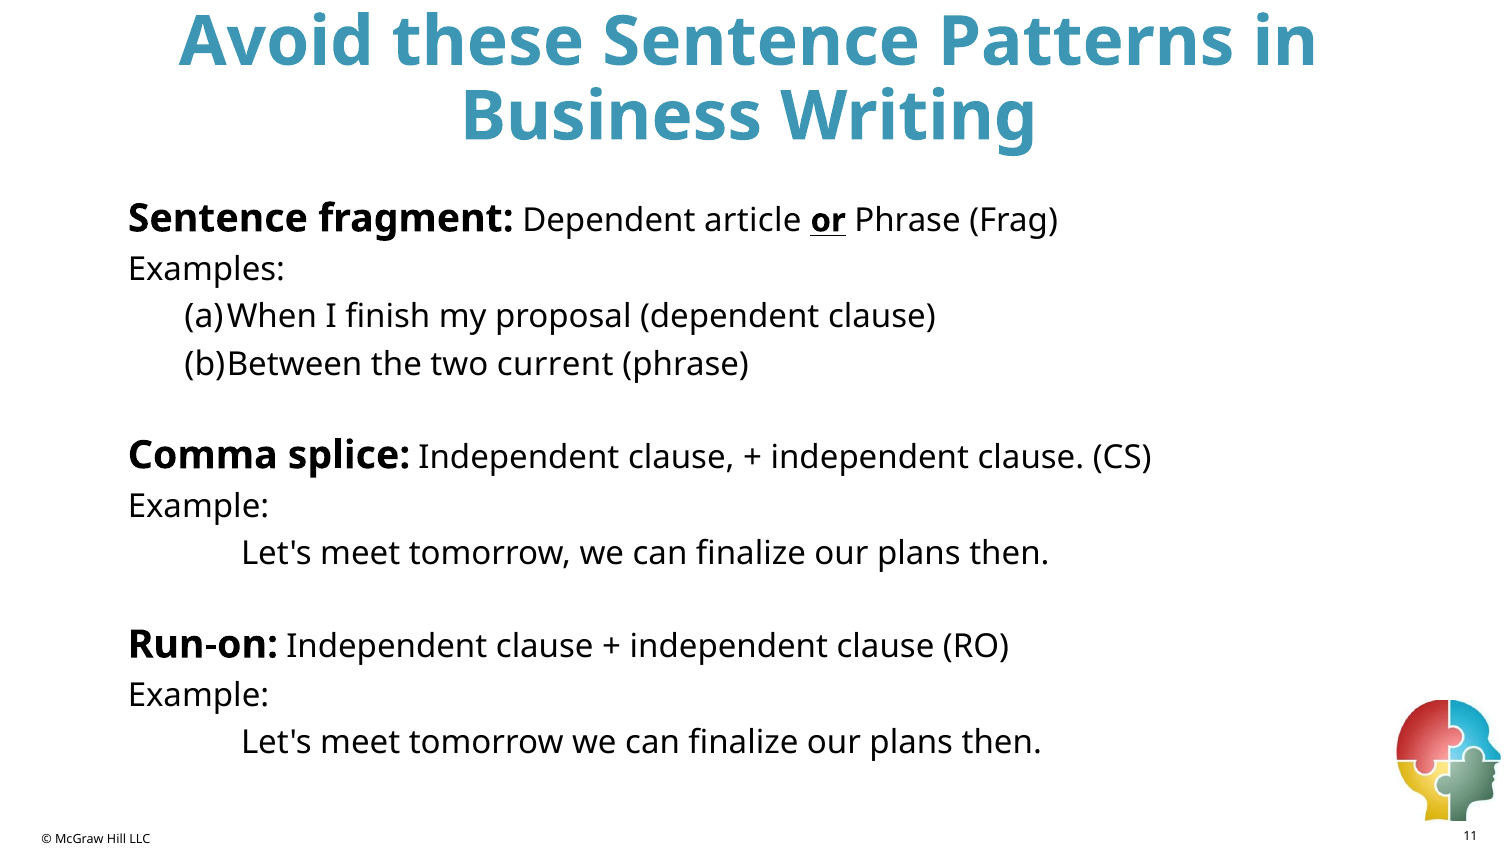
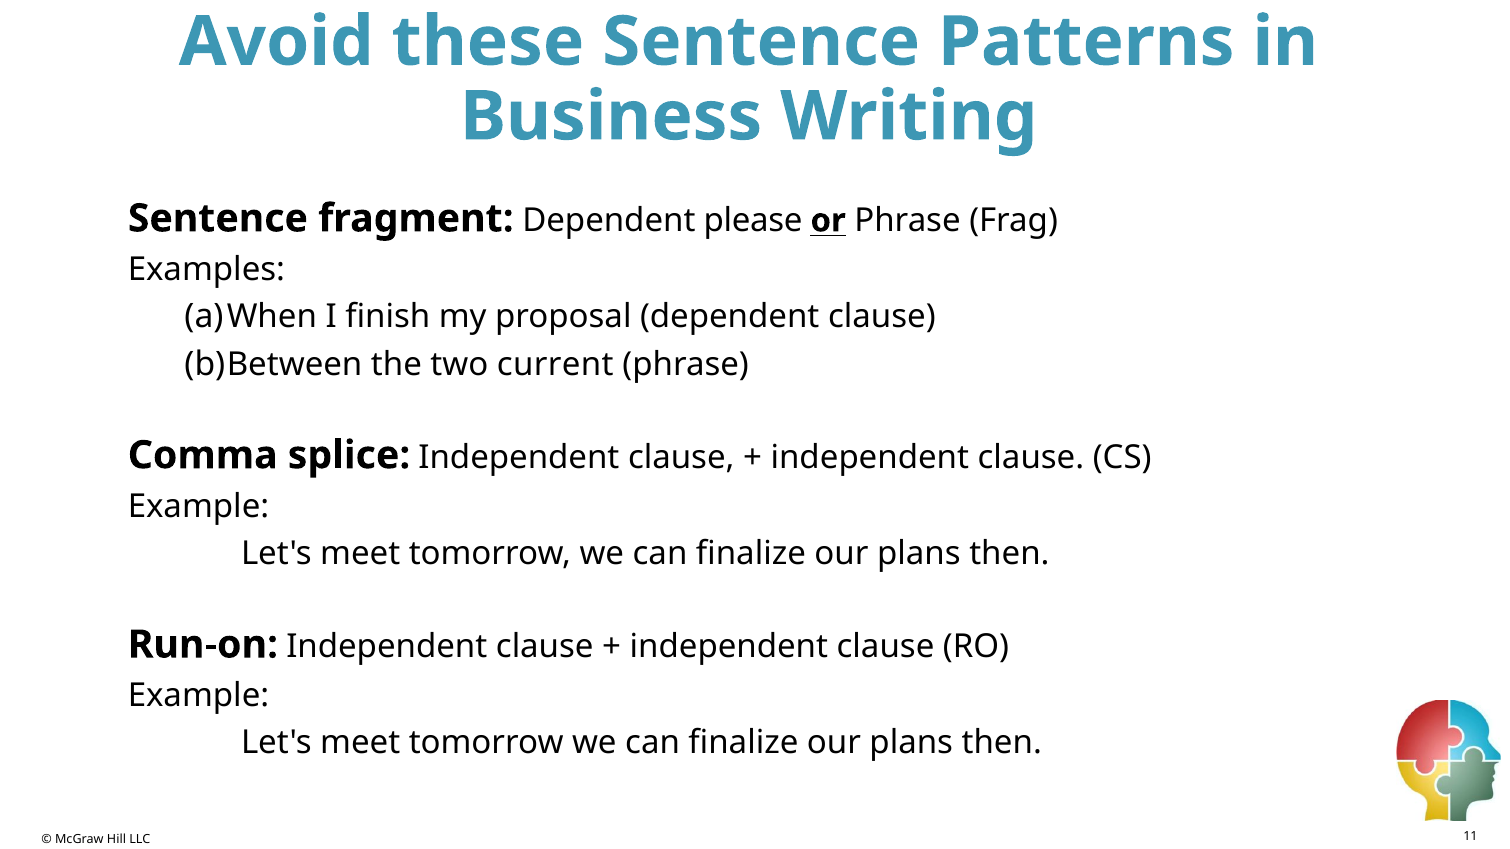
article: article -> please (753, 221)
